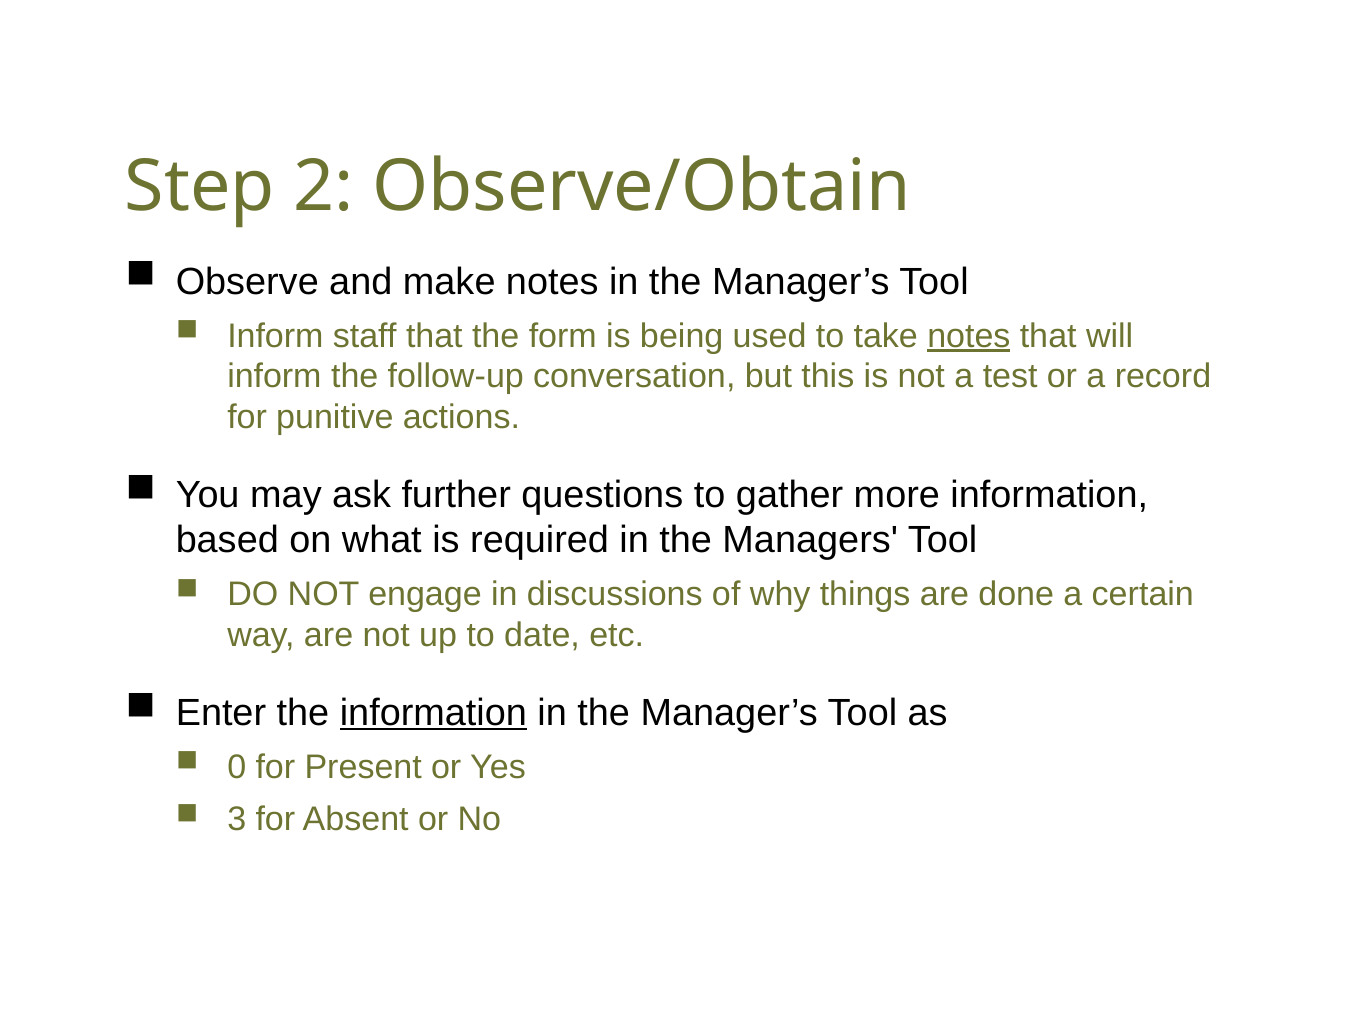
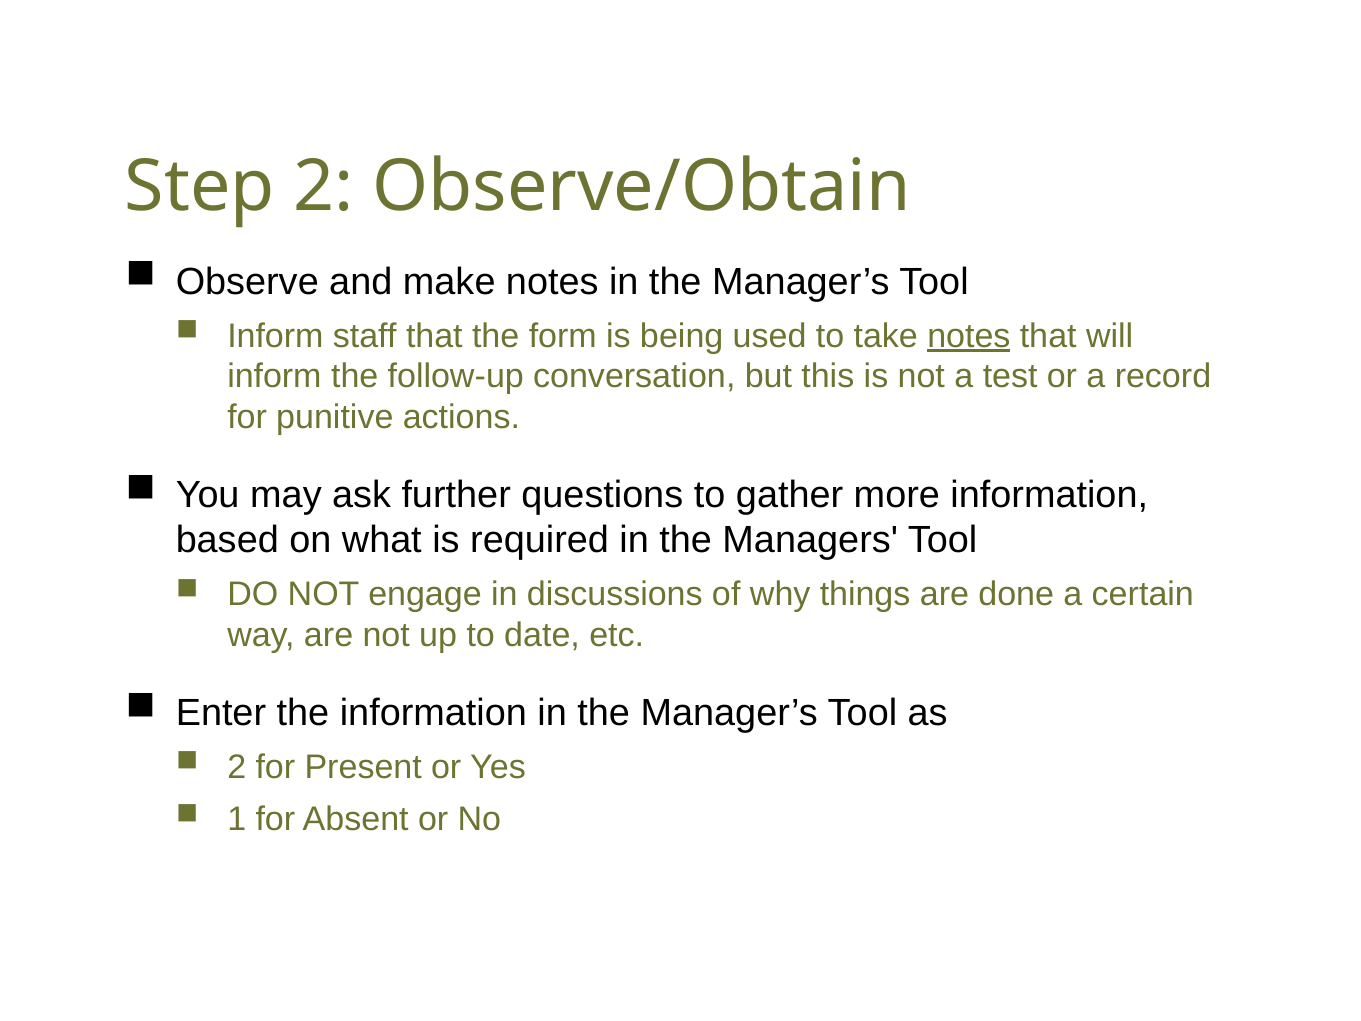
information underline: present -> none (433, 713)
0: 0 -> 2 (237, 767)
3: 3 -> 1 (237, 819)
